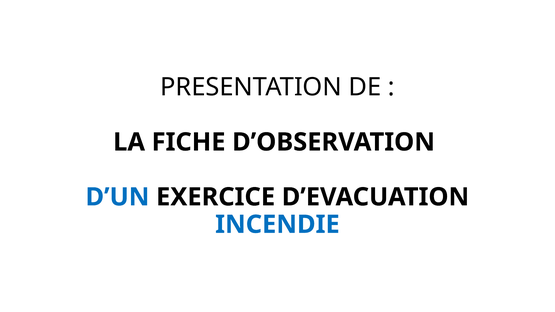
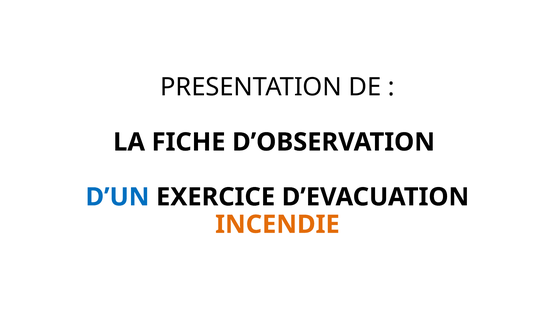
INCENDIE colour: blue -> orange (277, 225)
